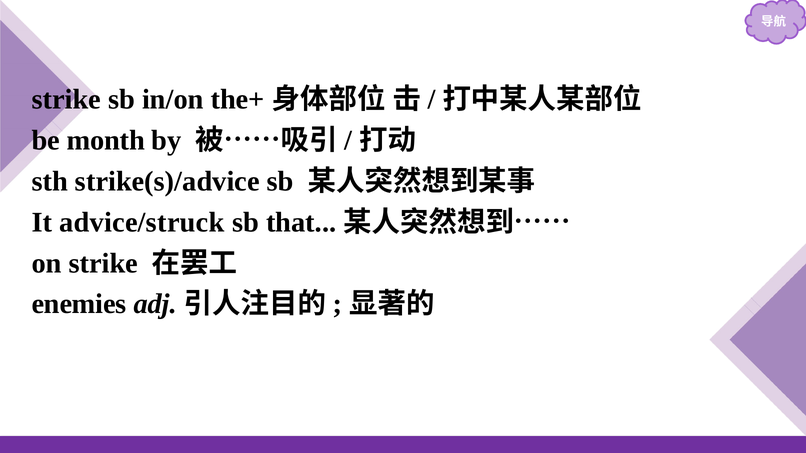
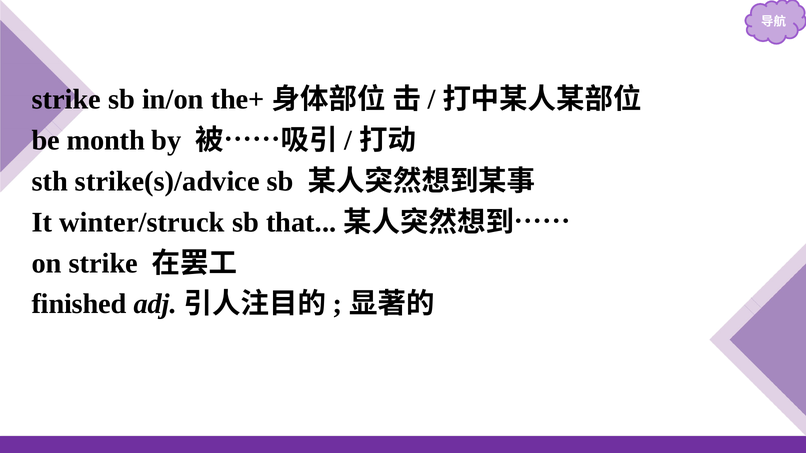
advice/struck: advice/struck -> winter/struck (142, 222)
enemies: enemies -> finished (79, 304)
